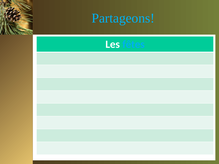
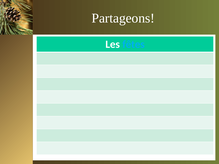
Partageons colour: light blue -> white (123, 18)
